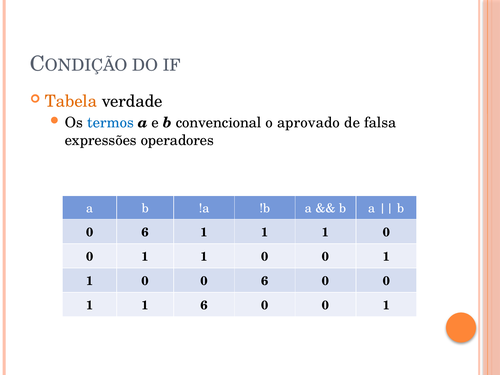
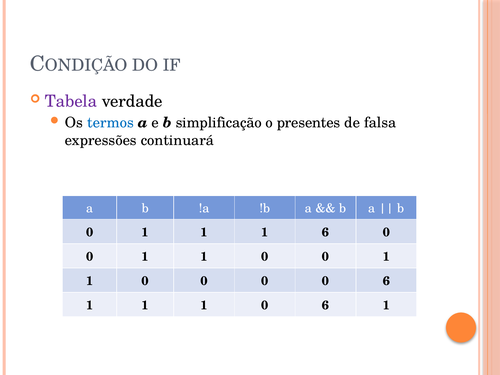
Tabela colour: orange -> purple (71, 101)
convencional: convencional -> simplificação (219, 123)
aprovado: aprovado -> presentes (309, 123)
operadores: operadores -> continuará (177, 140)
6: 6 -> 1 (145, 232)
1 1 1: 1 -> 6 (326, 232)
1 0 0 6: 6 -> 0 (265, 281)
0: 0 -> 6 (386, 281)
6: 6 -> 1 (204, 305)
0: 0 -> 6 (326, 305)
